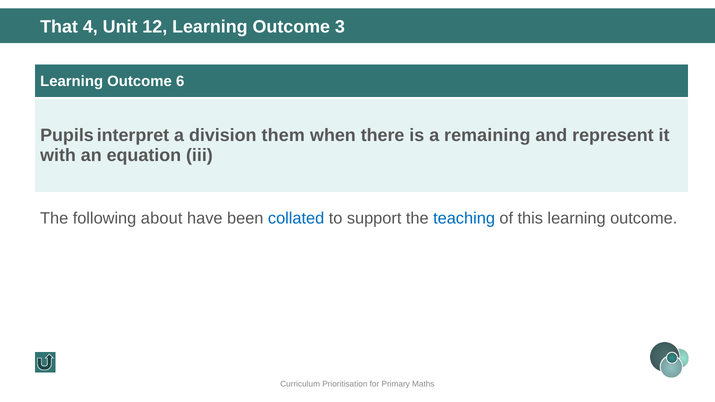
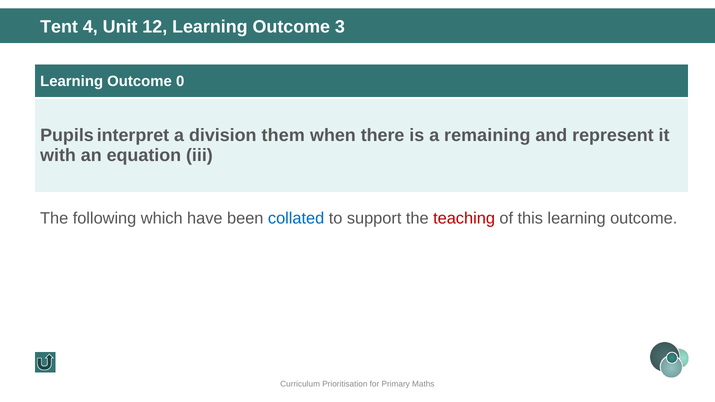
That: That -> Tent (59, 27)
6: 6 -> 0 (180, 81)
about: about -> which (162, 219)
teaching colour: blue -> red (464, 219)
